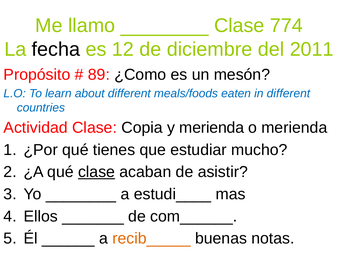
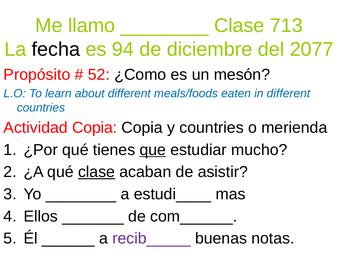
774: 774 -> 713 (286, 26)
12: 12 -> 94 (123, 49)
2011: 2011 -> 2077 (312, 49)
89: 89 -> 52 (99, 75)
Actividad Clase: Clase -> Copia (95, 128)
y merienda: merienda -> countries (212, 128)
que underline: none -> present (153, 150)
recib_____ colour: orange -> purple (152, 238)
